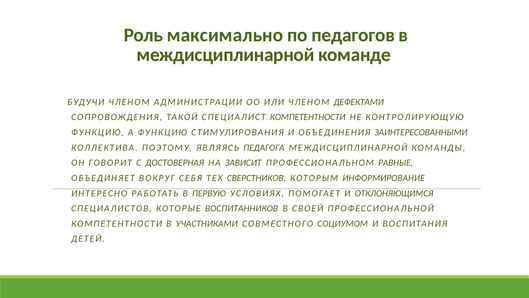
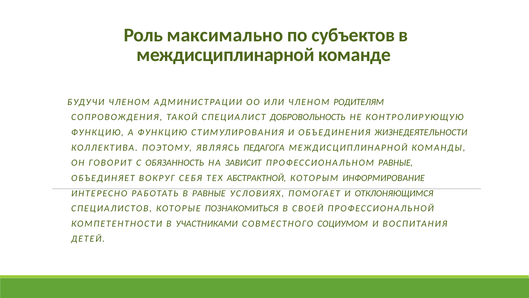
педагогов: педагогов -> субъектов (353, 35)
ДЕФЕКТАМИ: ДЕФЕКТАМИ -> РОДИТЕЛЯМ (359, 102)
СПЕЦИАЛИСТ КОМПЕТЕНТНОСТИ: КОМПЕТЕНТНОСТИ -> ДОБРОВОЛЬНОСТЬ (308, 117)
ЗАИНТЕРЕСОВАННЫМИ: ЗАИНТЕРЕСОВАННЫМИ -> ЖИЗНЕДЕЯТЕЛЬНОСТИ (421, 132)
ДОСТОВЕРНАЯ: ДОСТОВЕРНАЯ -> ОБЯЗАННОСТЬ (175, 163)
СВЕРСТНИКОВ: СВЕРСТНИКОВ -> АБСТРАКТНОЙ (256, 178)
В ПЕРВУЮ: ПЕРВУЮ -> РАВНЫЕ (209, 193)
ВОСПИТАННИКОВ: ВОСПИТАННИКОВ -> ПОЗНАКОМИТЬСЯ (242, 208)
